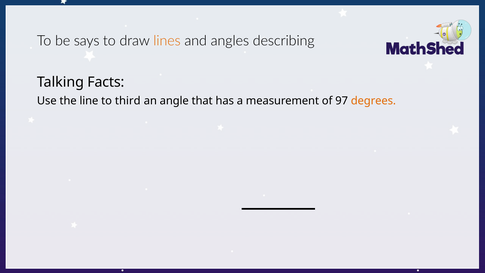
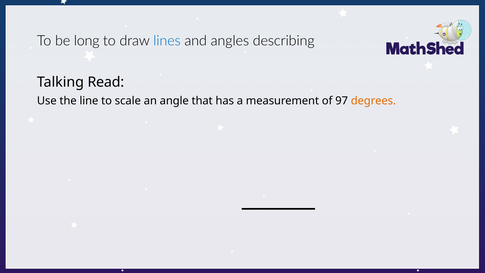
says: says -> long (87, 41)
lines colour: orange -> blue (167, 41)
Facts: Facts -> Read (106, 82)
third: third -> scale (128, 101)
